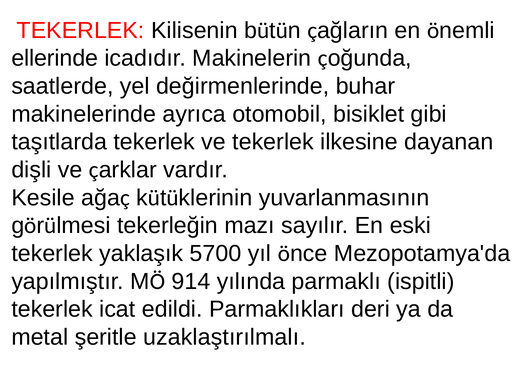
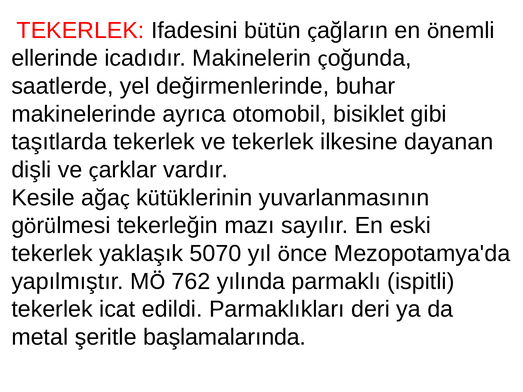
Kilisenin: Kilisenin -> Ifadesini (194, 30)
5700: 5700 -> 5070 (216, 254)
914: 914 -> 762 (191, 282)
uzaklaştırılmalı: uzaklaştırılmalı -> başlamalarında (225, 337)
